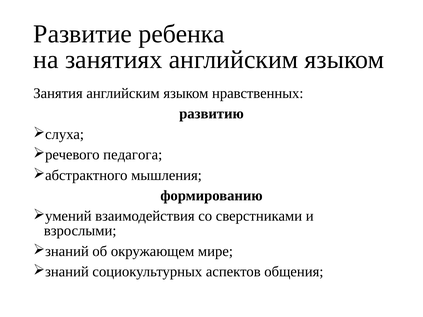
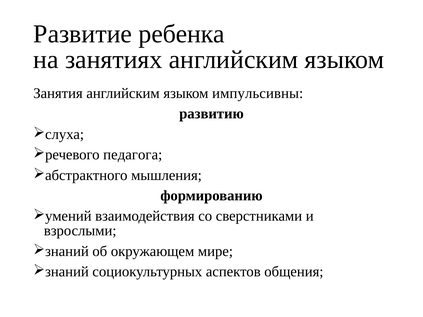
нравственных: нравственных -> импульсивны (258, 93)
